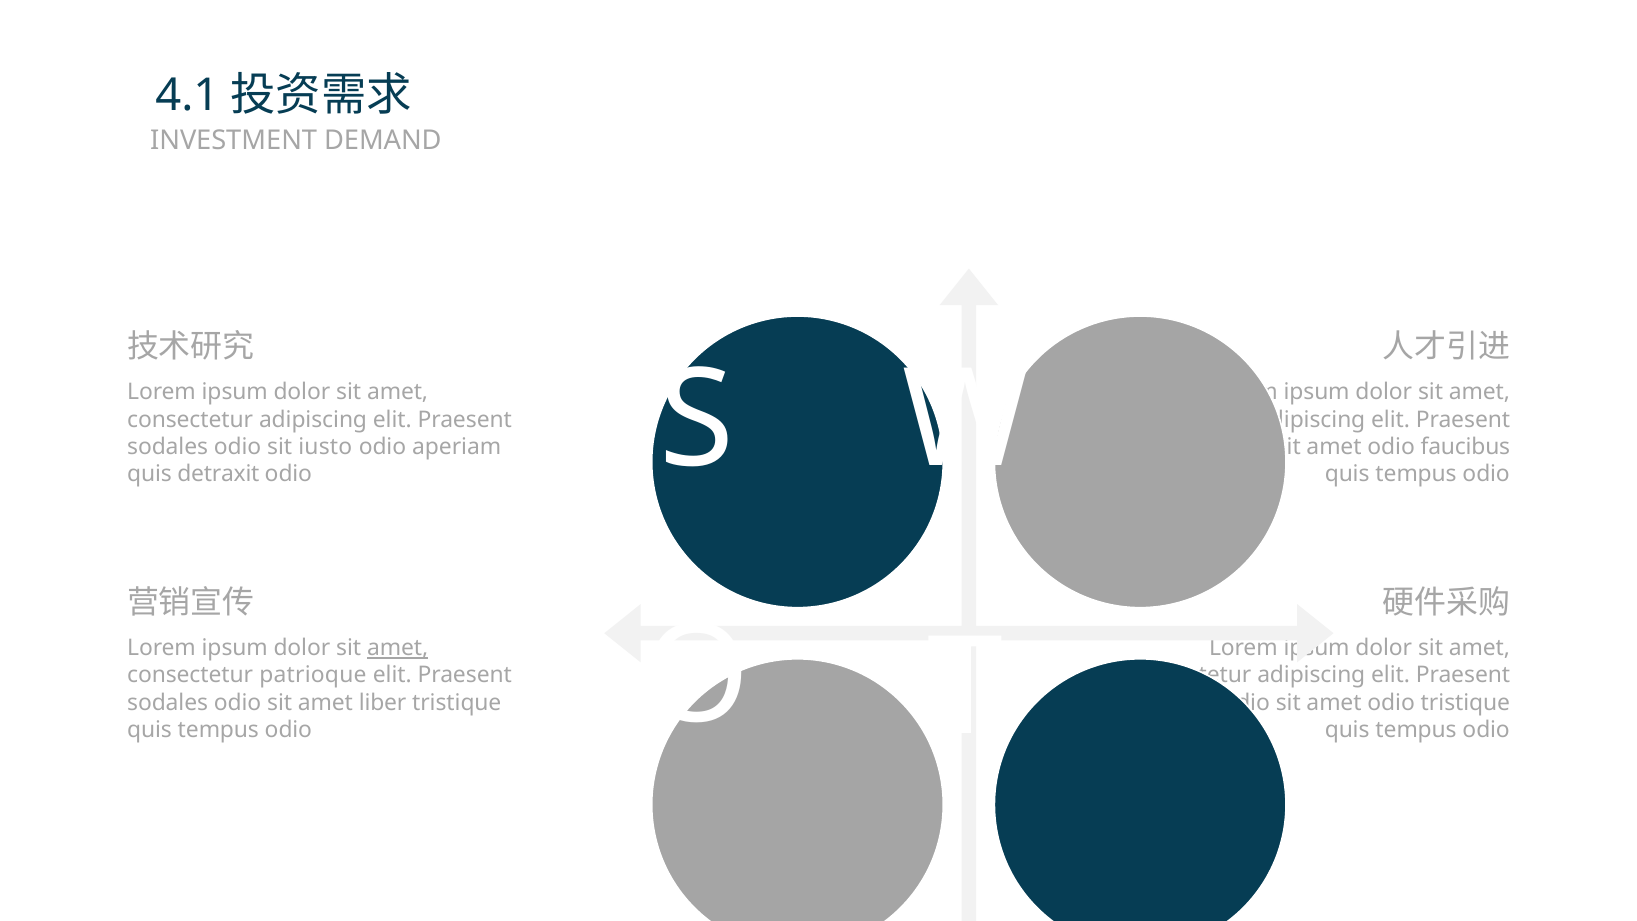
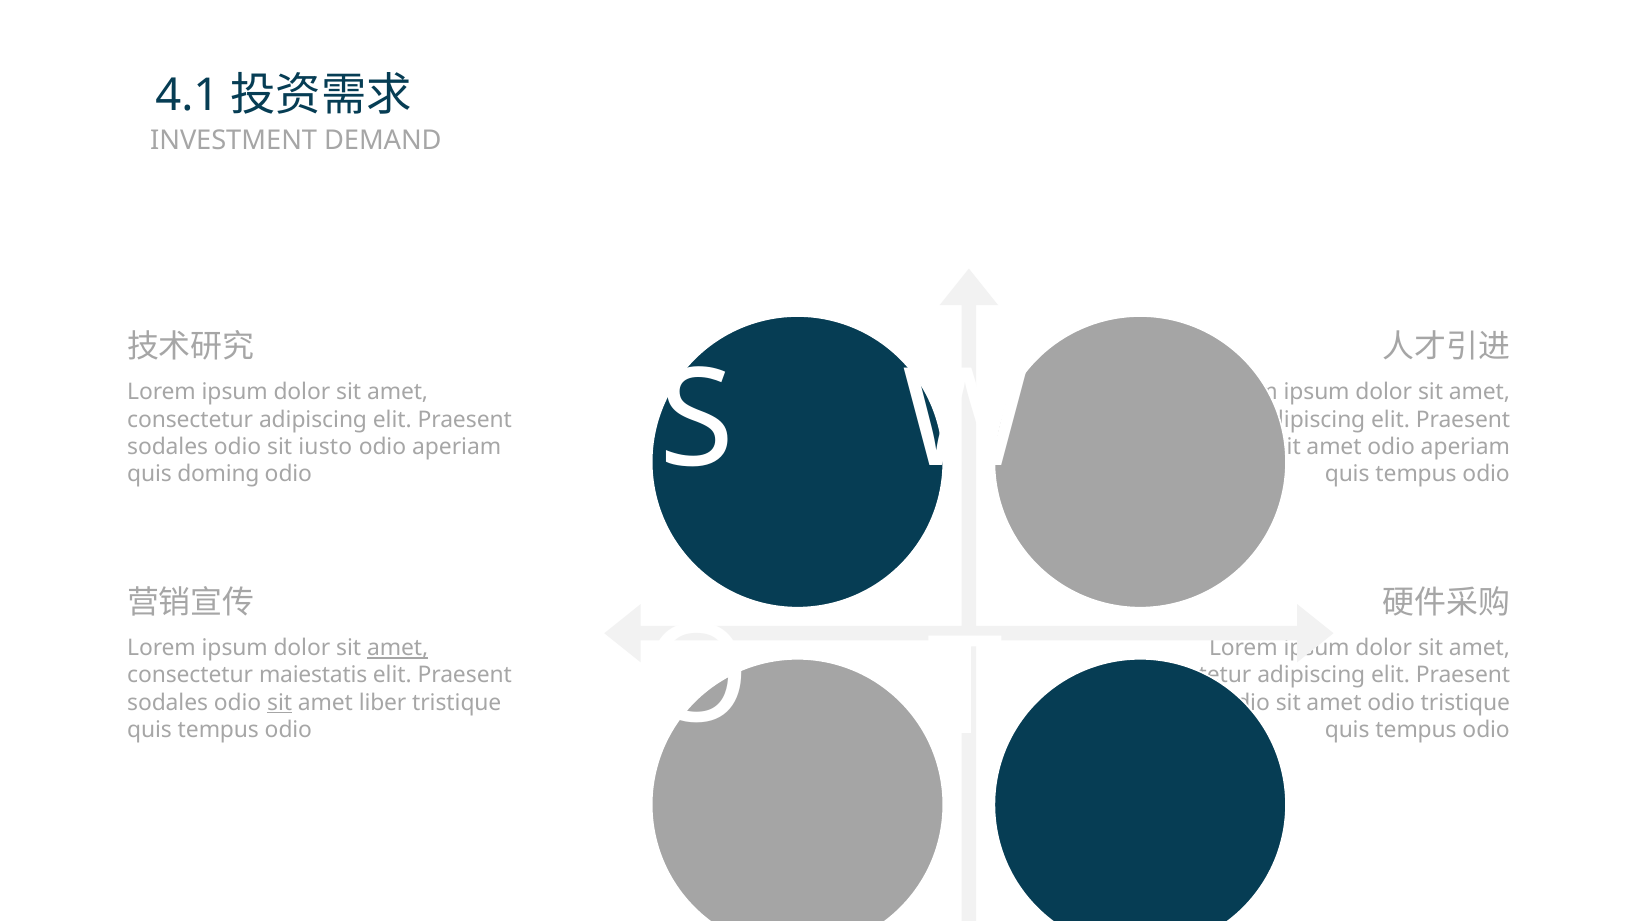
faucibus: faucibus -> aperiam (1465, 447)
detraxit: detraxit -> doming (218, 474)
patrioque: patrioque -> maiestatis (313, 675)
sit underline: none -> present (280, 703)
